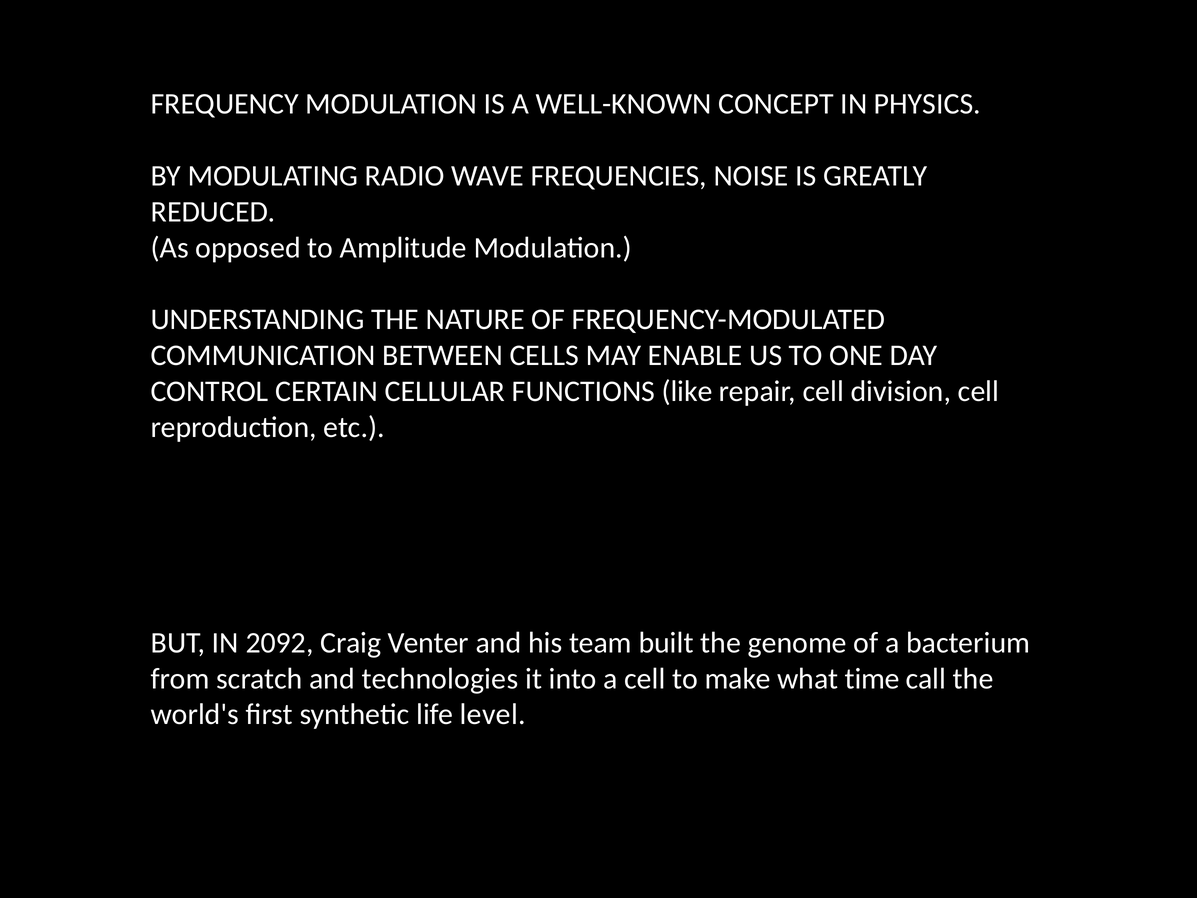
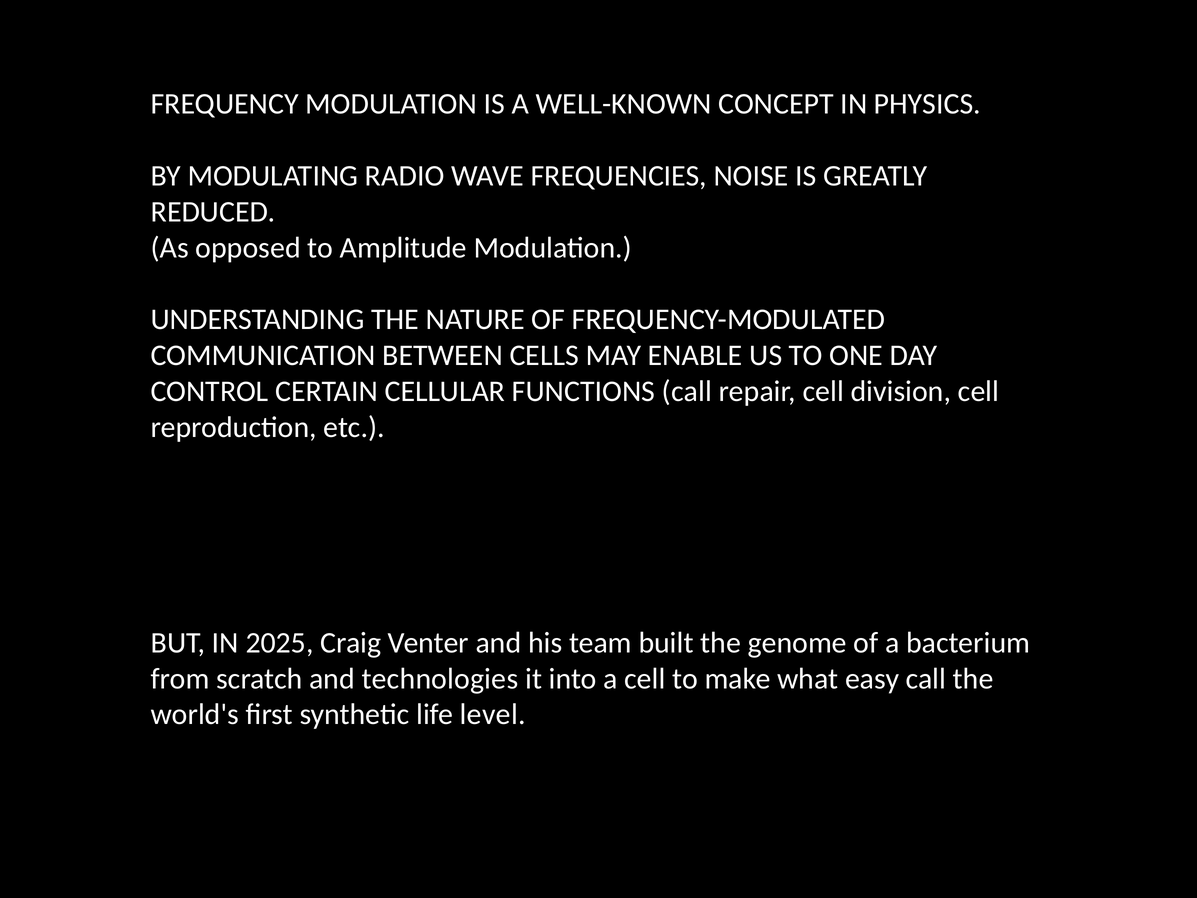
FUNCTIONS like: like -> call (687, 391)
2092: 2092 -> 2025 (280, 643)
time: time -> easy (872, 678)
